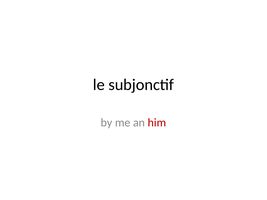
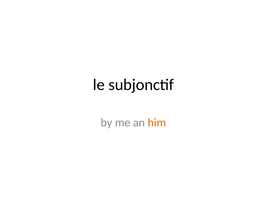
him colour: red -> orange (157, 123)
